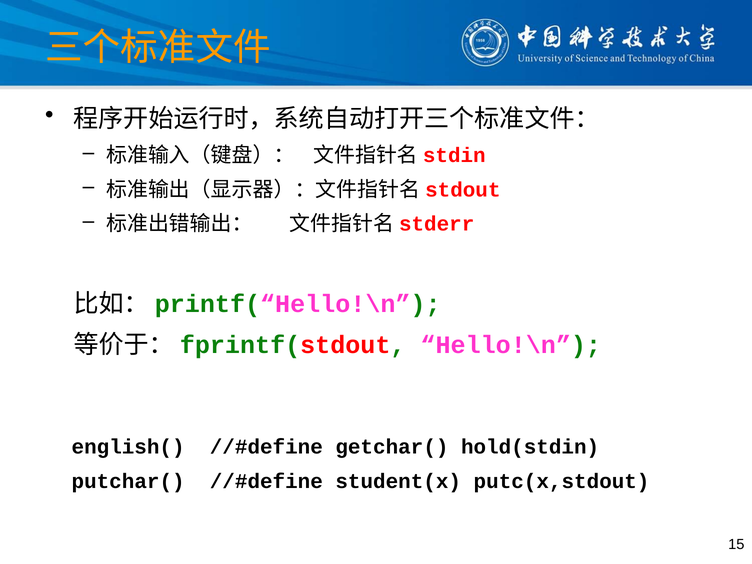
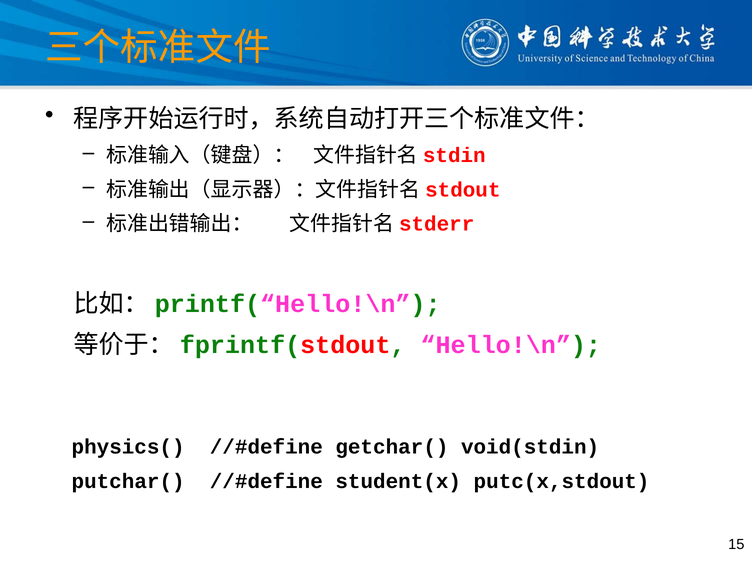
english(: english( -> physics( (128, 447)
hold(stdin: hold(stdin -> void(stdin (530, 447)
